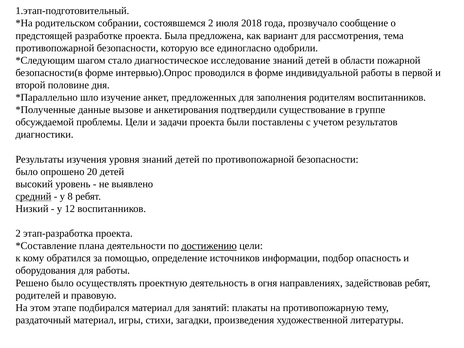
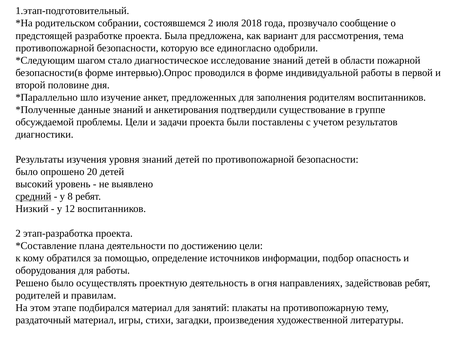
данные вызове: вызове -> знаний (128, 110)
достижению underline: present -> none (209, 246)
правовую: правовую -> правилам (94, 295)
